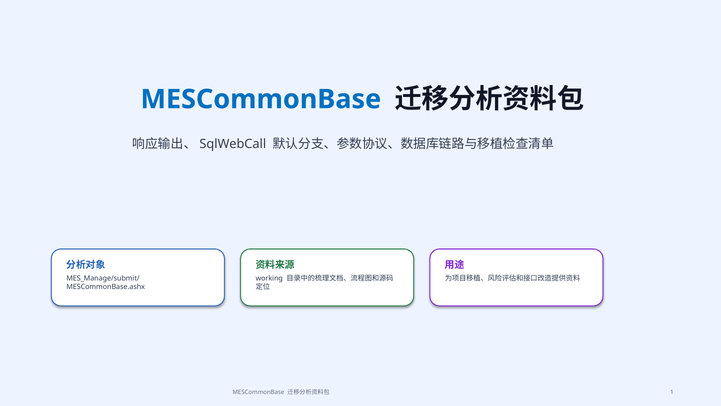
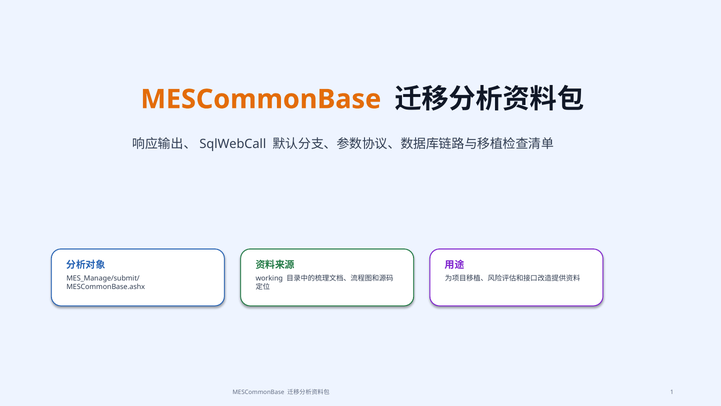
MESCommonBase colour: blue -> orange (261, 99)
